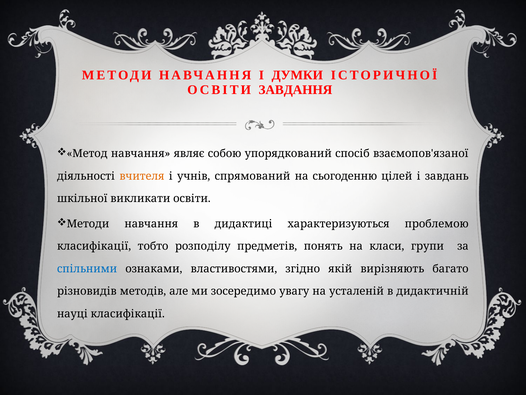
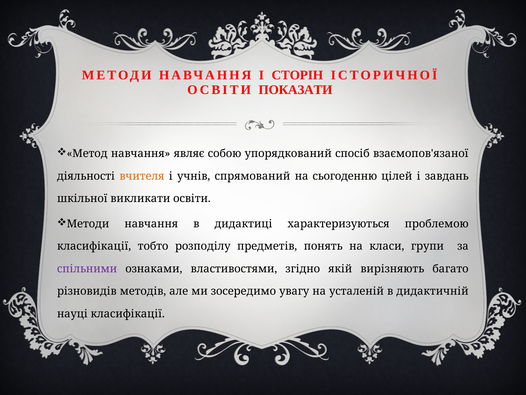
ДУМКИ: ДУМКИ -> СТОРІН (297, 75)
ЗАВДАННЯ: ЗАВДАННЯ -> ПОКАЗАТИ (295, 90)
спільними colour: blue -> purple (87, 268)
